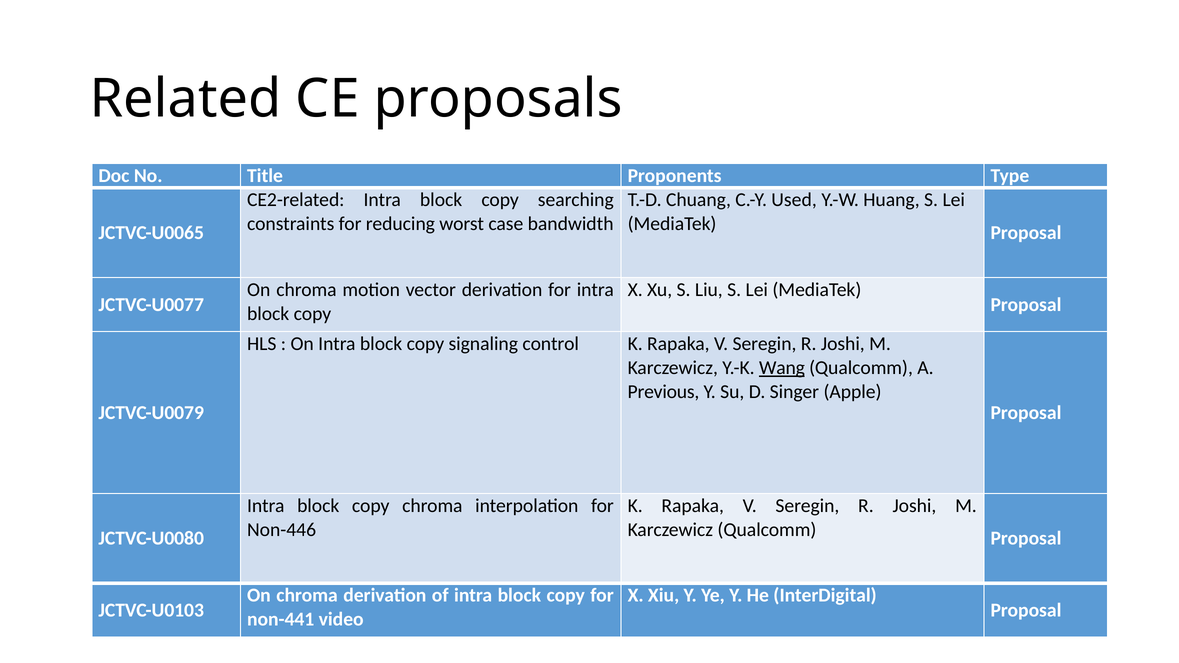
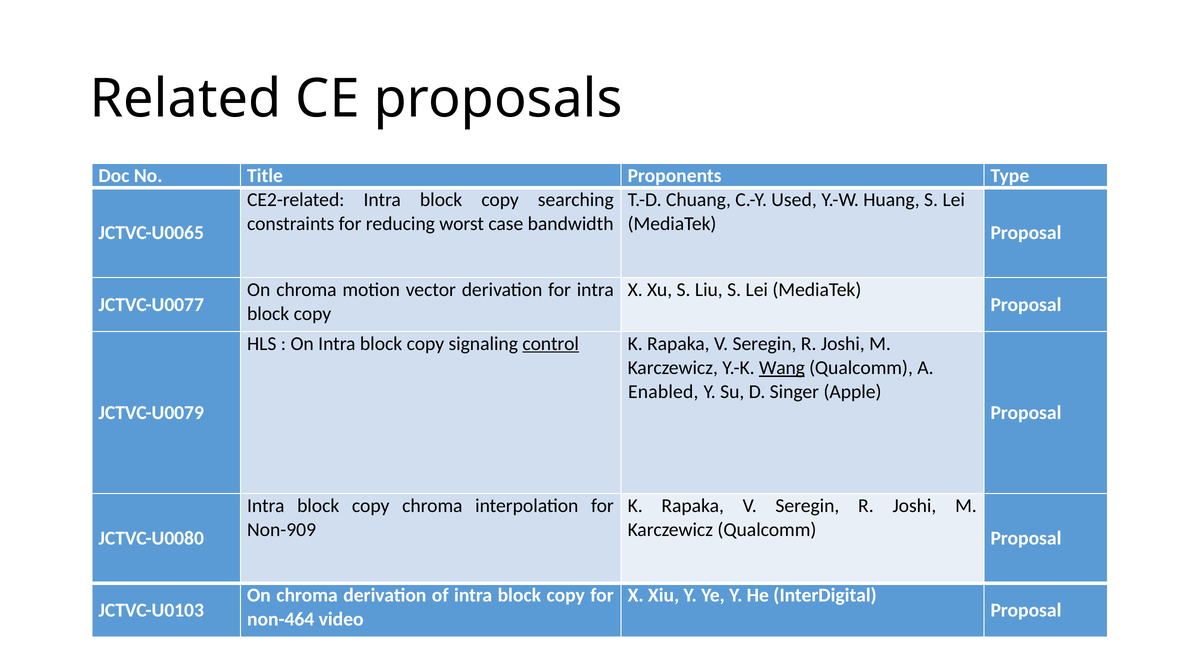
control underline: none -> present (551, 344)
Previous: Previous -> Enabled (663, 392)
Non-446: Non-446 -> Non-909 (282, 530)
non-441: non-441 -> non-464 (281, 620)
